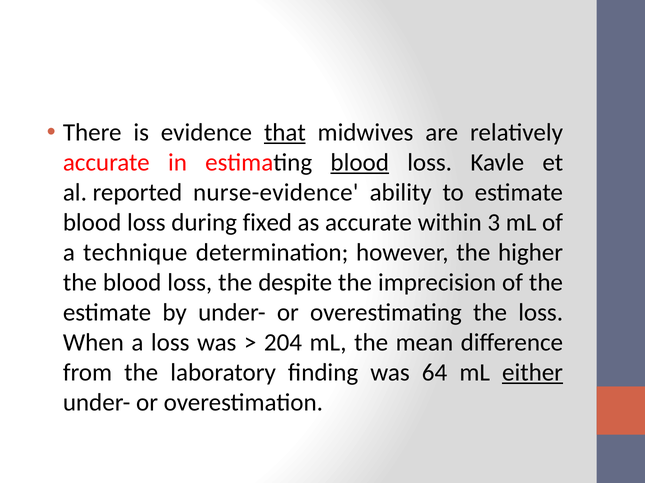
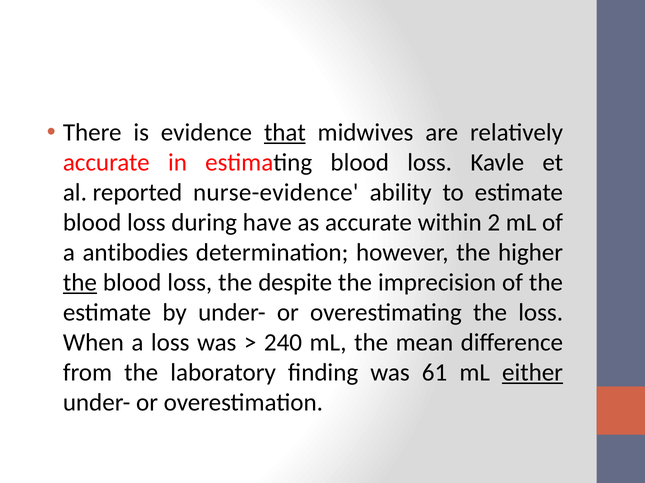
blood underline: present -> none (360, 163)
fixed: fixed -> have (267, 223)
3: 3 -> 2 (494, 223)
technique: technique -> antibodies (135, 253)
the underline: none -> present (80, 283)
204: 204 -> 240 (283, 343)
64: 64 -> 61 (435, 373)
